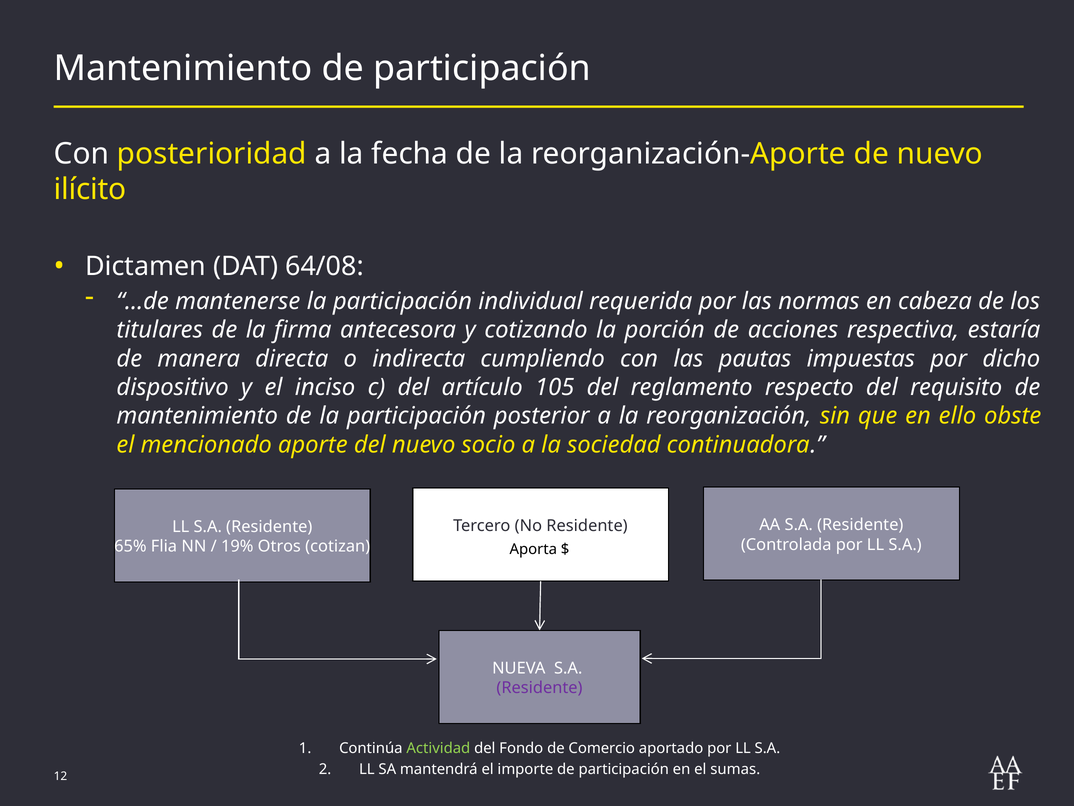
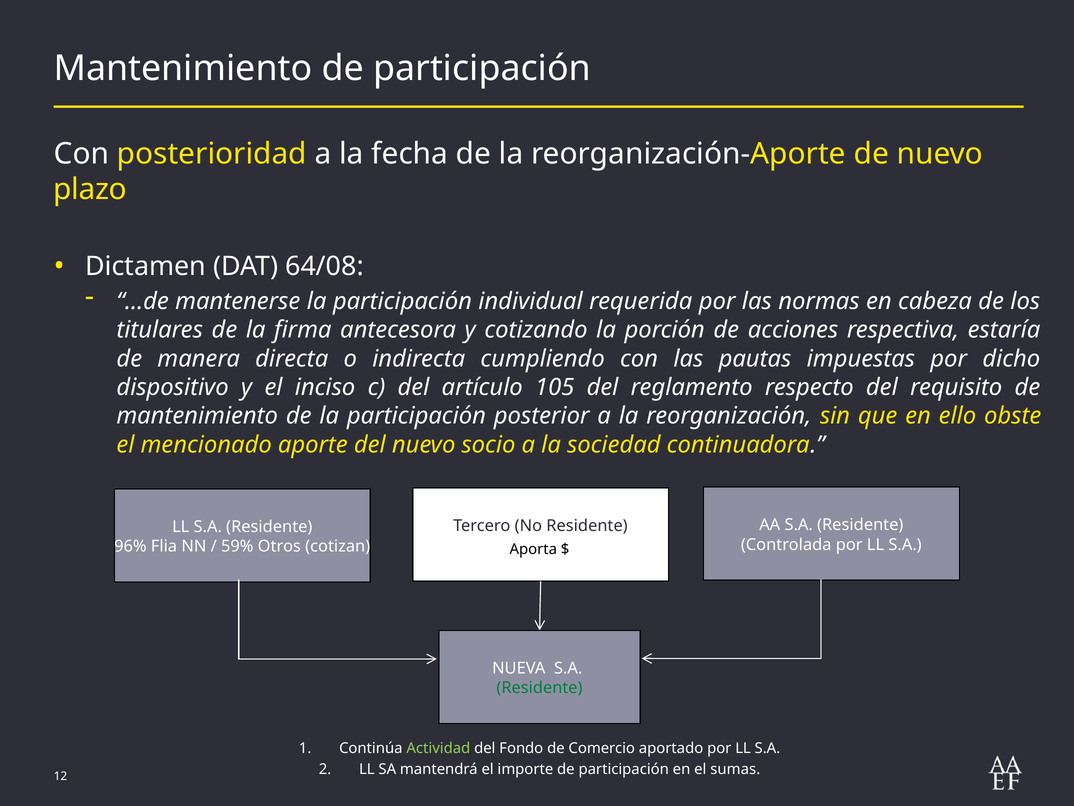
ilícito: ilícito -> plazo (90, 189)
65%: 65% -> 96% (130, 546)
19%: 19% -> 59% (237, 546)
Residente colour: purple -> green (539, 688)
